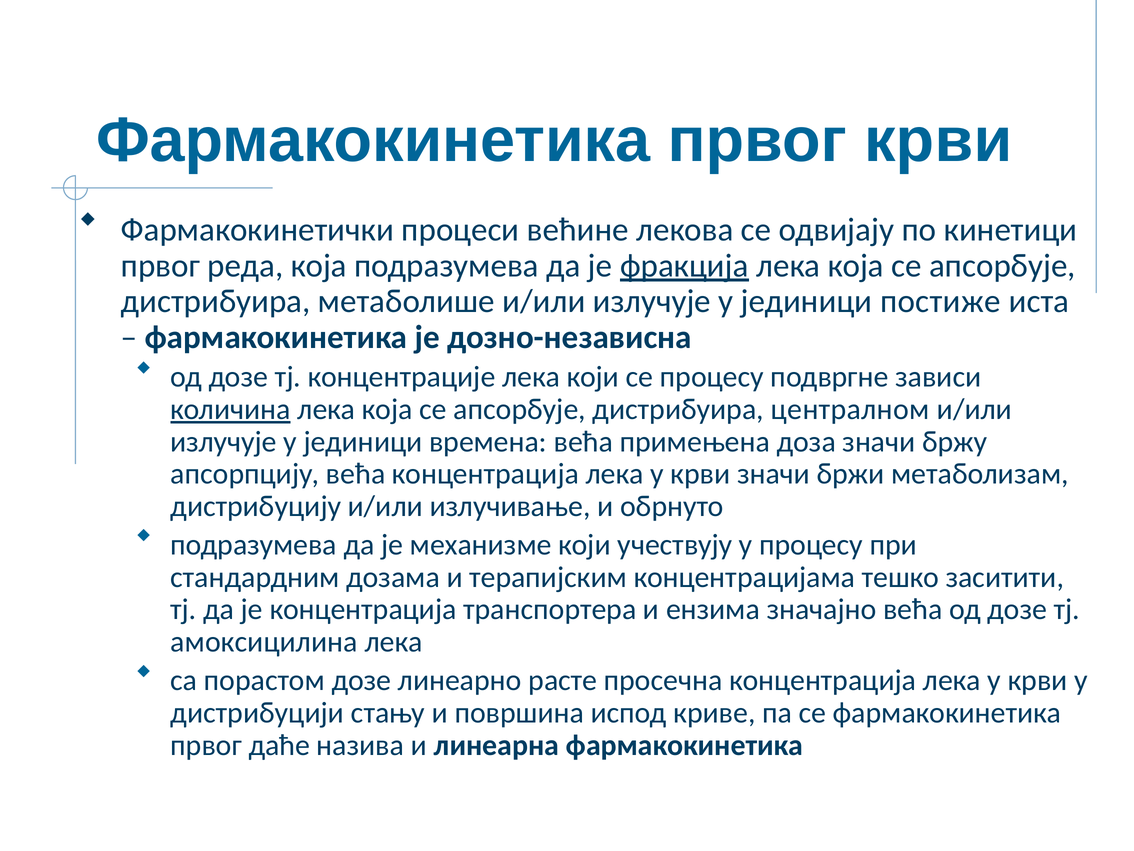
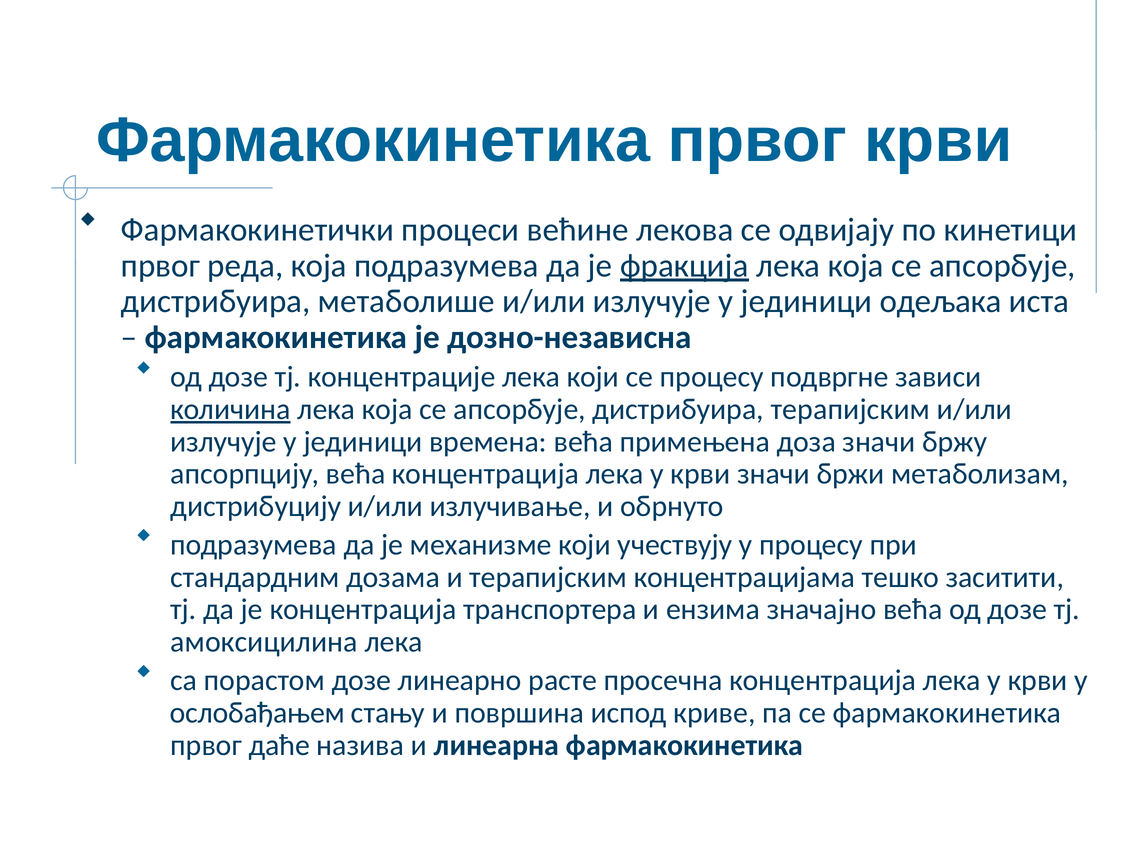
постиже: постиже -> одељака (941, 301)
дистрибуира централном: централном -> терапијским (850, 409)
дистрибуцији: дистрибуцији -> ослобађањем (257, 712)
